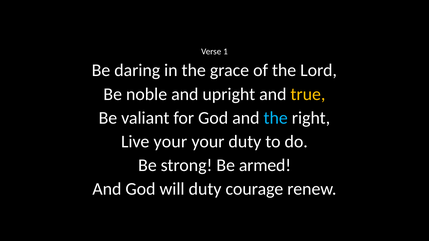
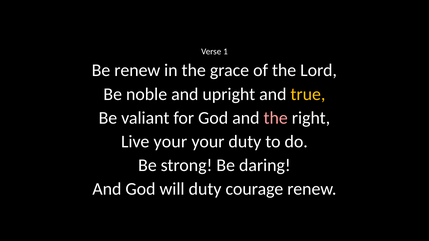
Be daring: daring -> renew (137, 70)
the colour: light blue -> pink (276, 118)
armed: armed -> daring (265, 166)
